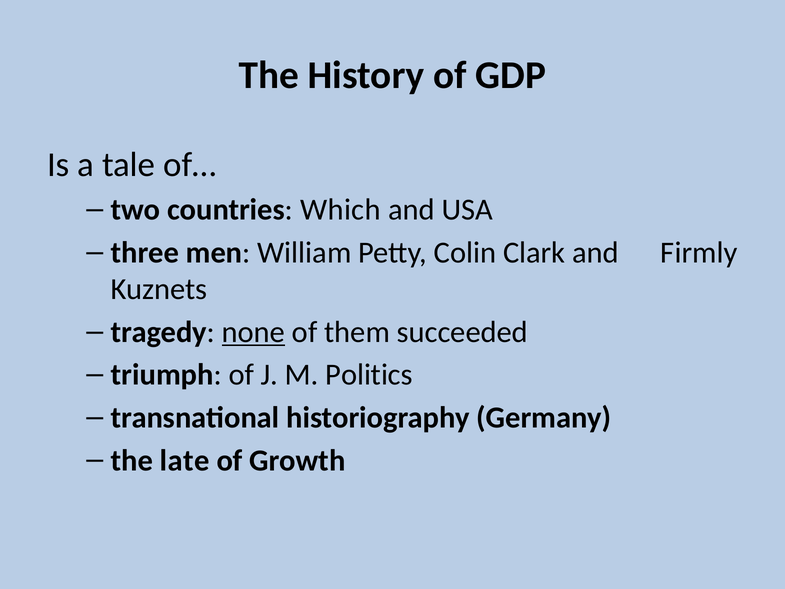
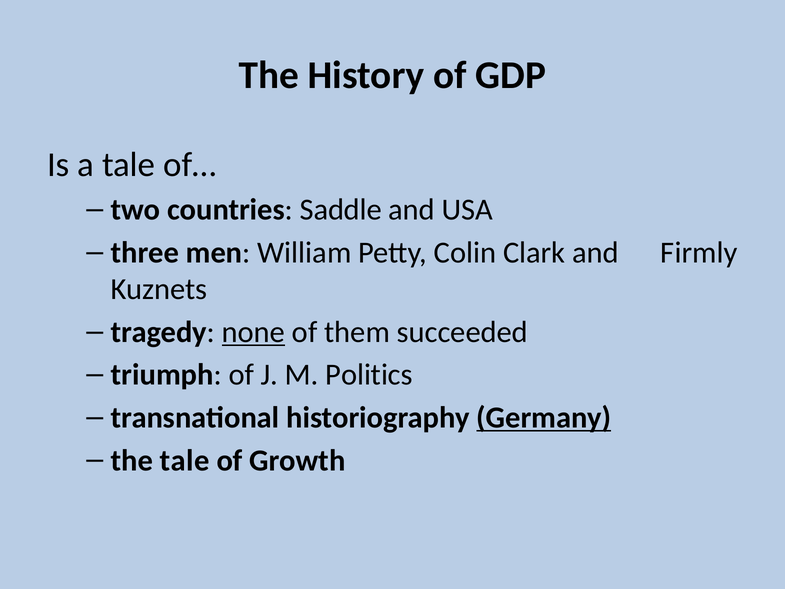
Which: Which -> Saddle (341, 210)
Germany underline: none -> present (544, 418)
the late: late -> tale (185, 460)
